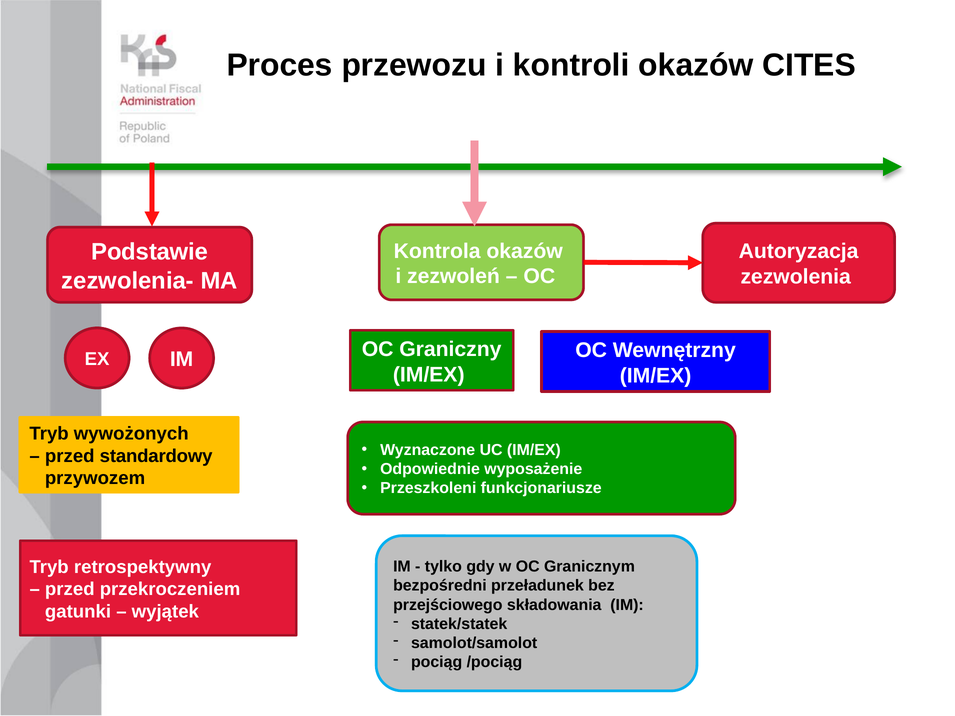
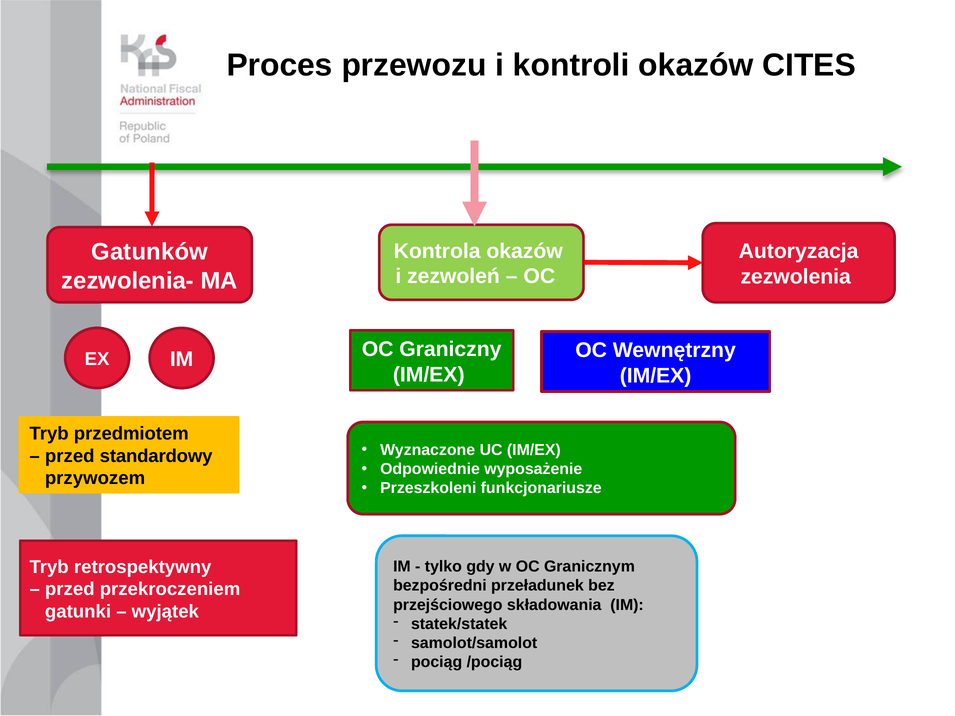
Podstawie: Podstawie -> Gatunków (150, 252)
wywożonych: wywożonych -> przedmiotem (131, 434)
